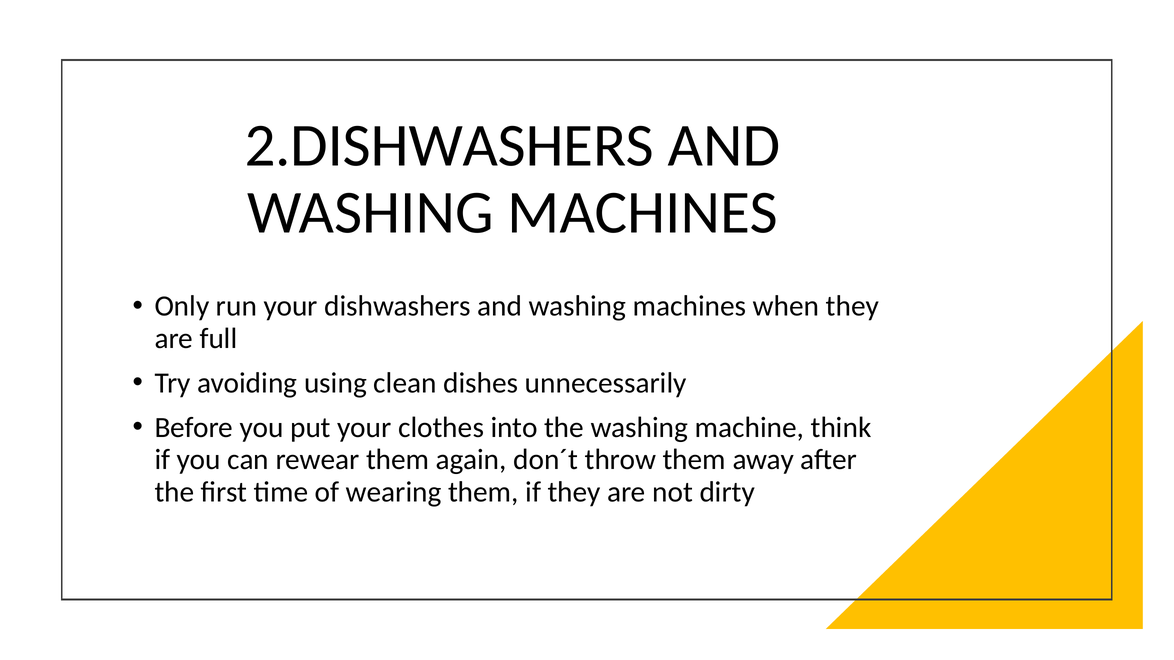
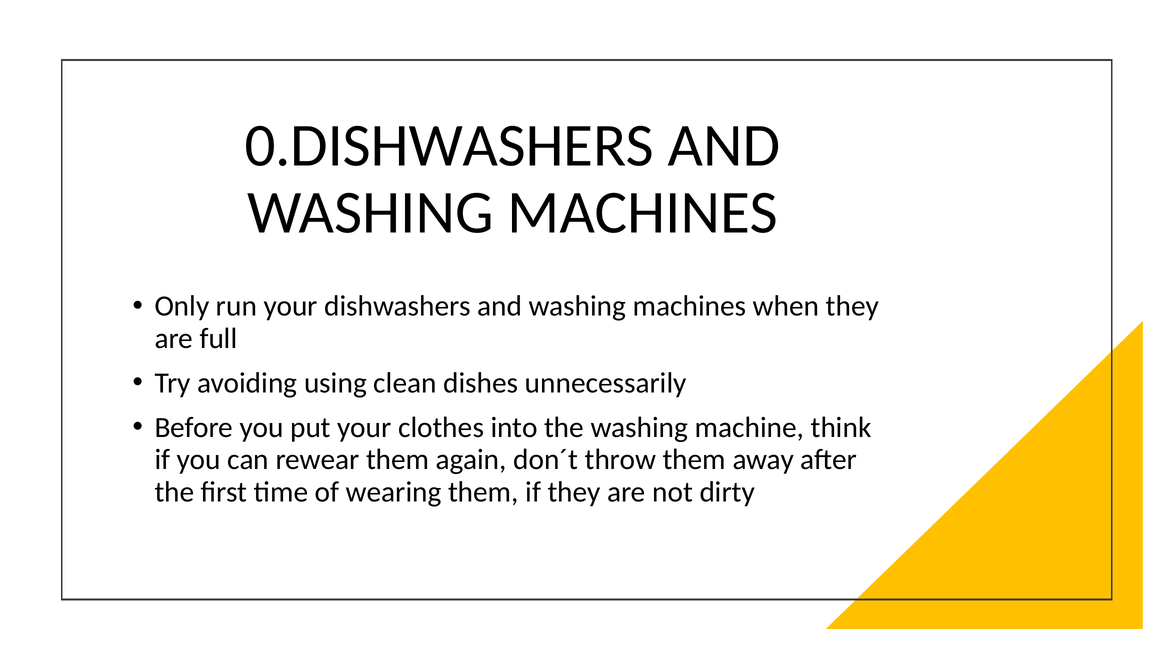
2.DISHWASHERS: 2.DISHWASHERS -> 0.DISHWASHERS (449, 145)
